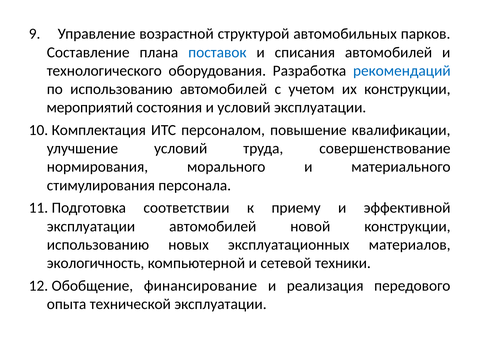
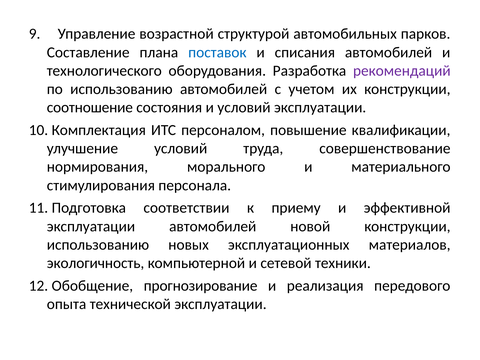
рекомендаций colour: blue -> purple (402, 71)
мероприятий: мероприятий -> соотношение (90, 107)
финансирование: финансирование -> прогнозирование (201, 286)
